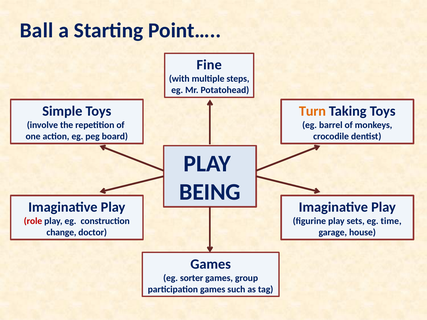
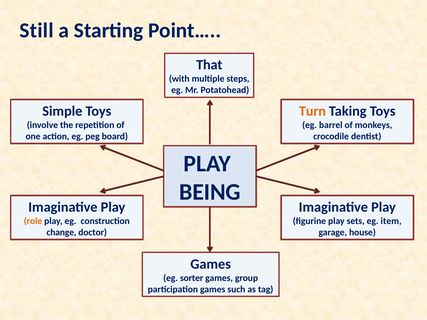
Ball: Ball -> Still (37, 31)
Fine: Fine -> That (209, 65)
role colour: red -> orange (33, 221)
time: time -> item (391, 221)
